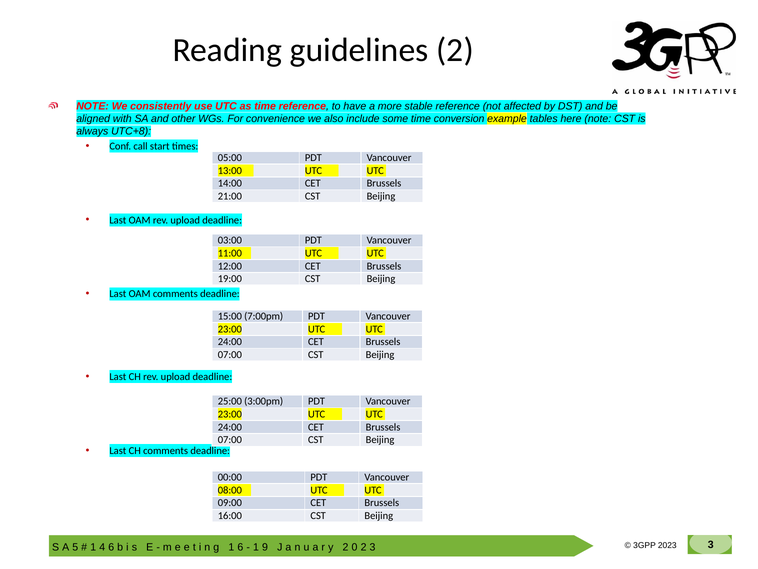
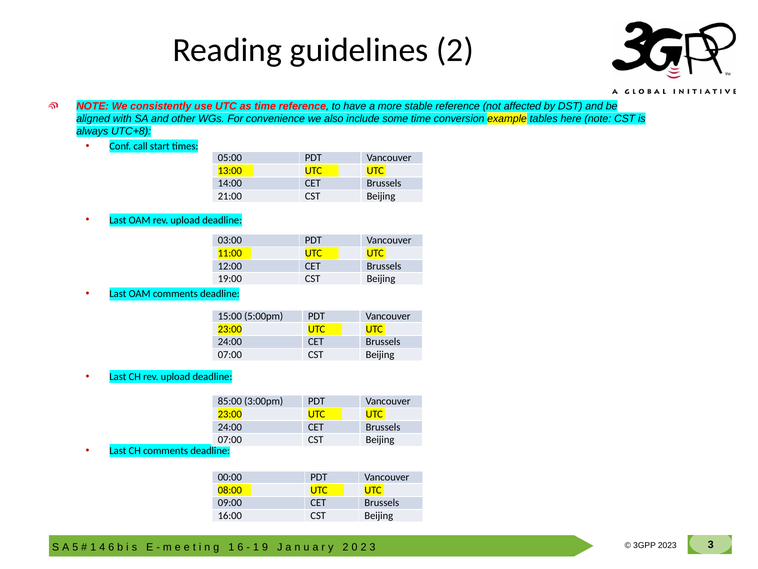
7:00pm: 7:00pm -> 5:00pm (264, 316)
25:00: 25:00 -> 85:00 (230, 401)
